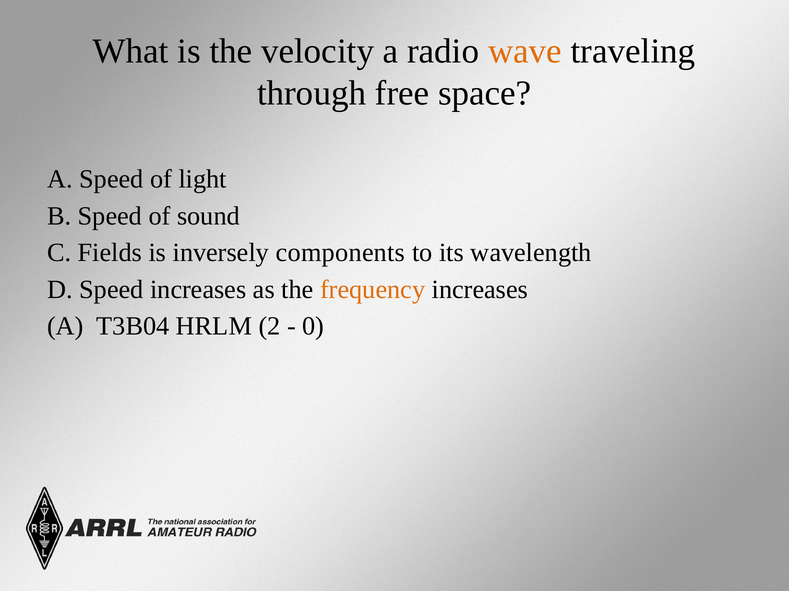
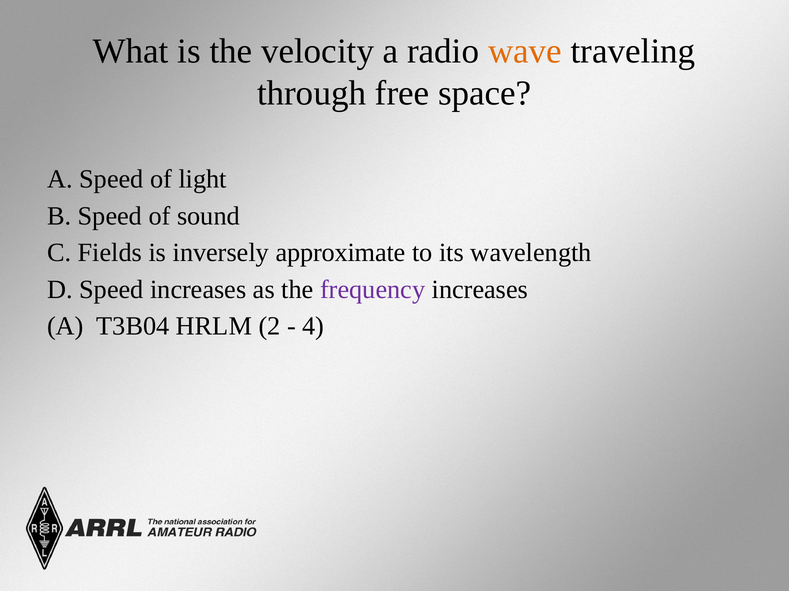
components: components -> approximate (341, 253)
frequency colour: orange -> purple (373, 290)
0: 0 -> 4 (313, 327)
